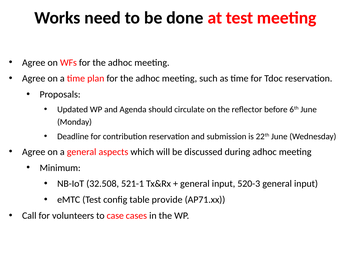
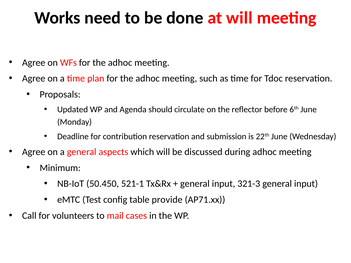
at test: test -> will (239, 18)
32.508: 32.508 -> 50.450 (103, 184)
520-3: 520-3 -> 321-3 (249, 184)
case: case -> mail (115, 216)
